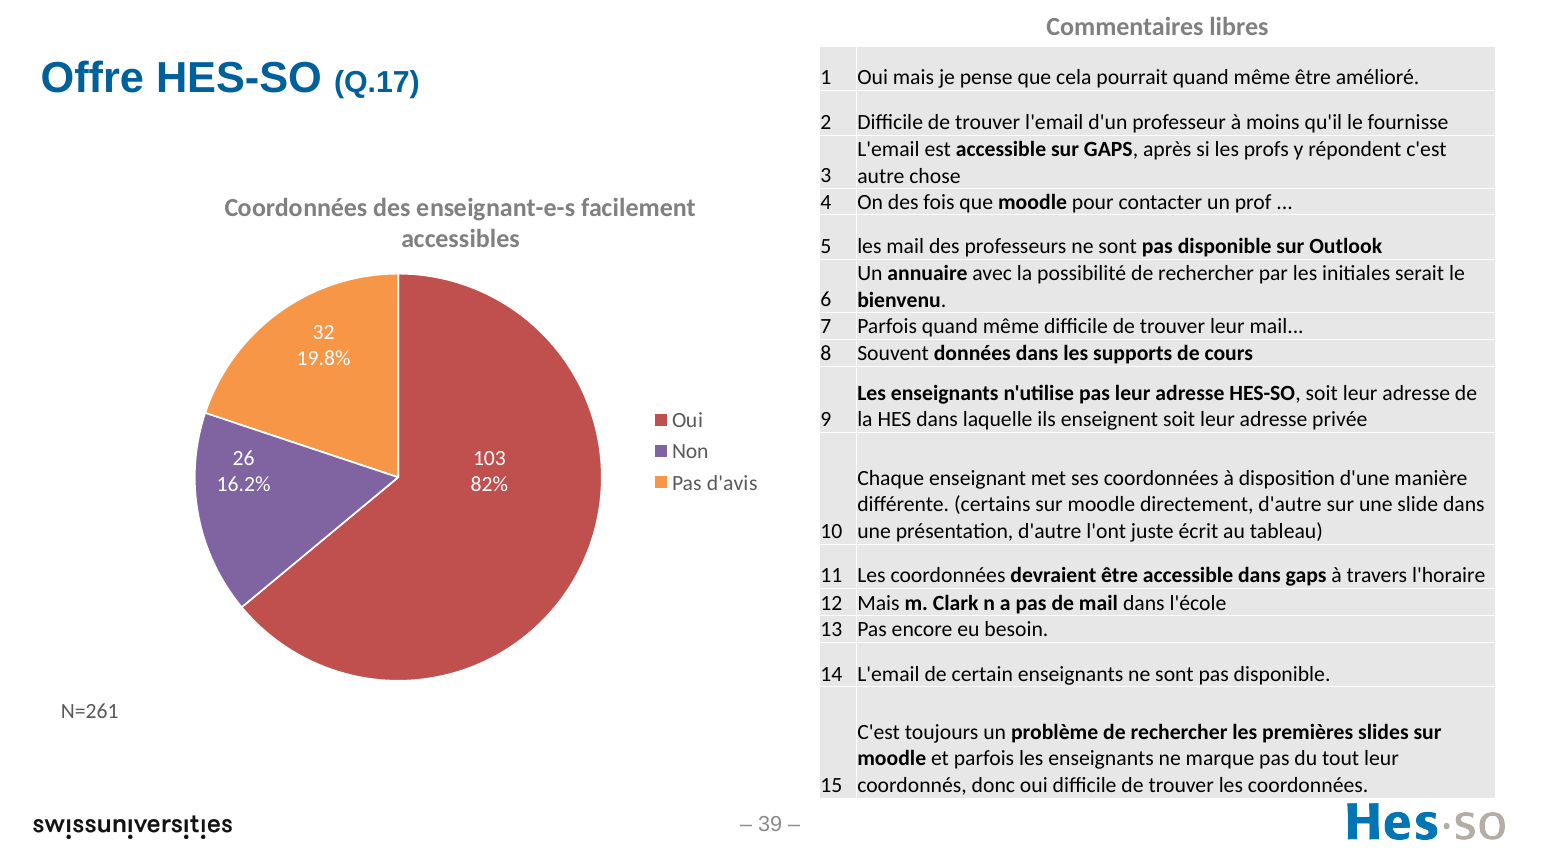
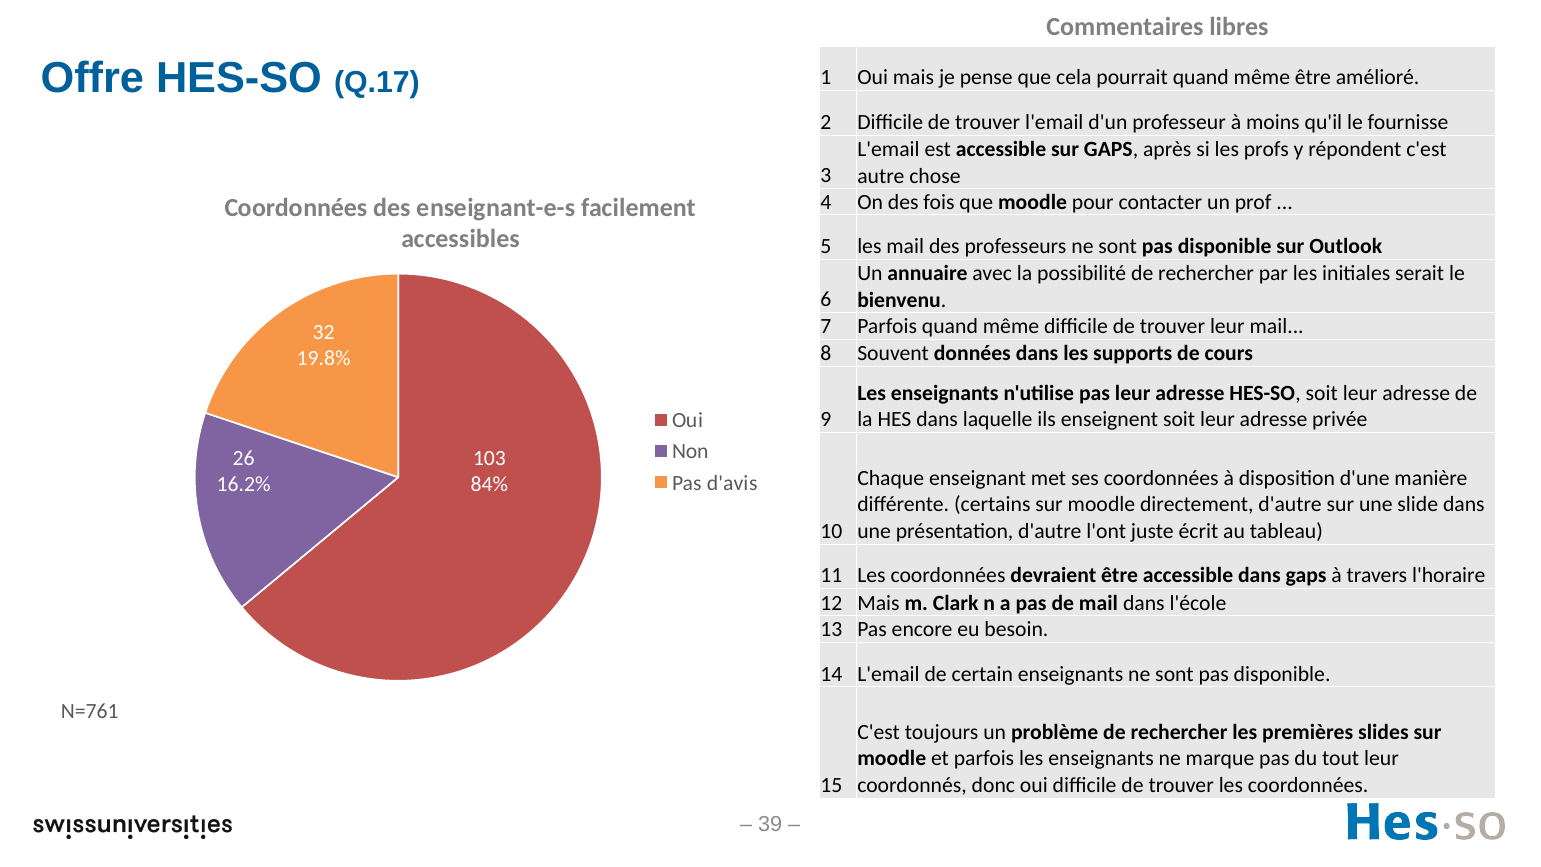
82%: 82% -> 84% (489, 484)
N=261: N=261 -> N=761 (90, 711)
